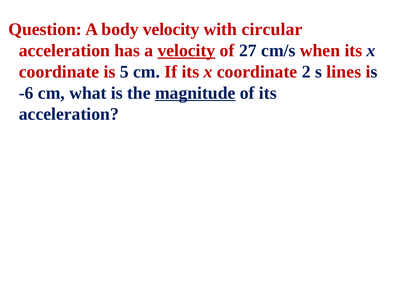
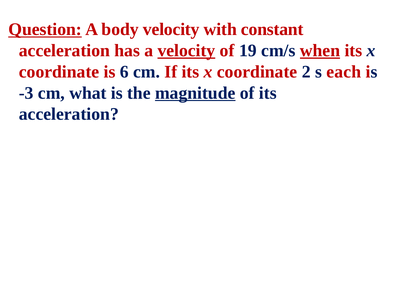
Question underline: none -> present (45, 29)
circular: circular -> constant (272, 29)
27: 27 -> 19 (248, 50)
when underline: none -> present (320, 50)
5: 5 -> 6 (124, 72)
lines: lines -> each (344, 72)
-6: -6 -> -3 (26, 93)
